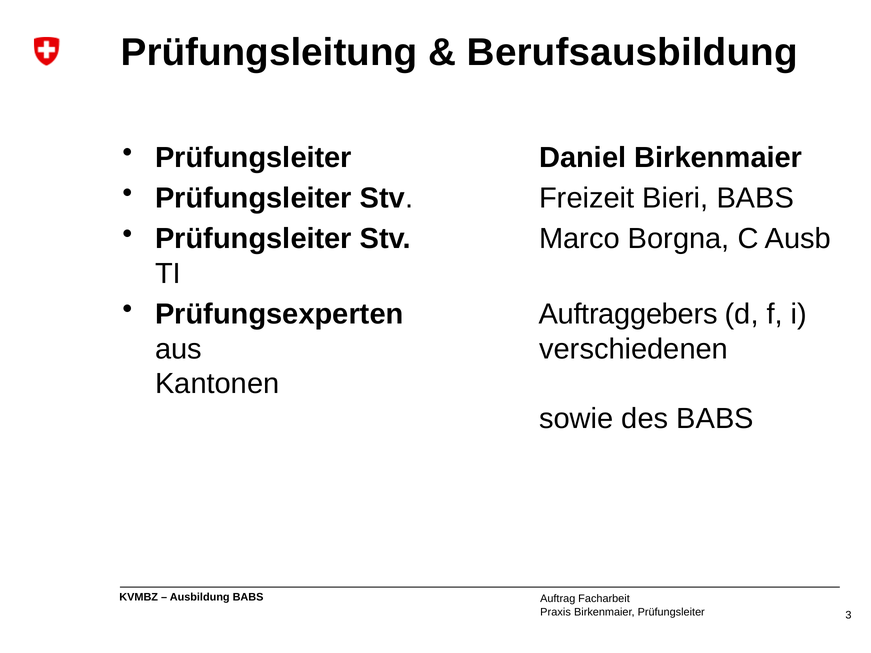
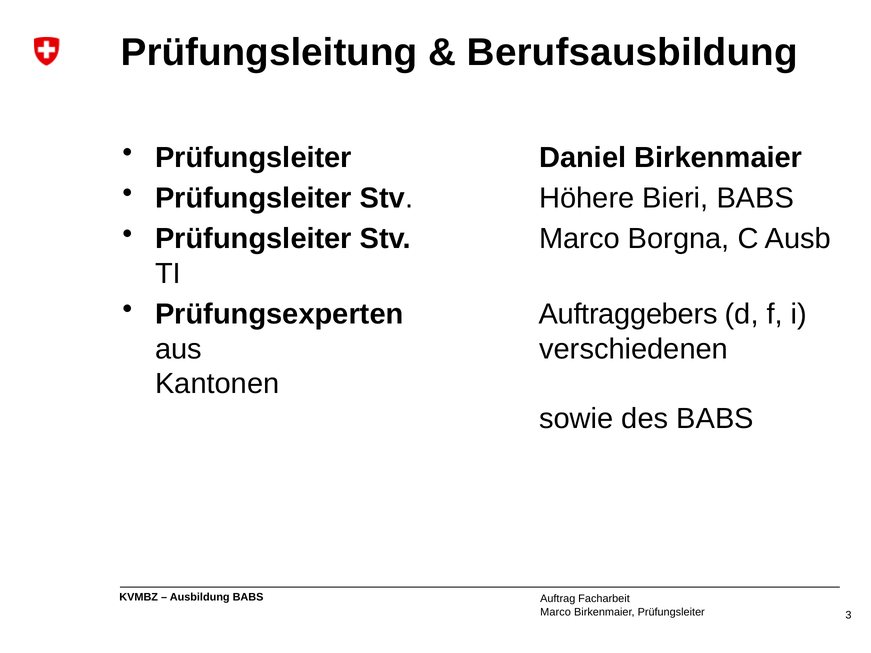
Freizeit: Freizeit -> Höhere (587, 198)
Praxis: Praxis -> Marco (556, 613)
